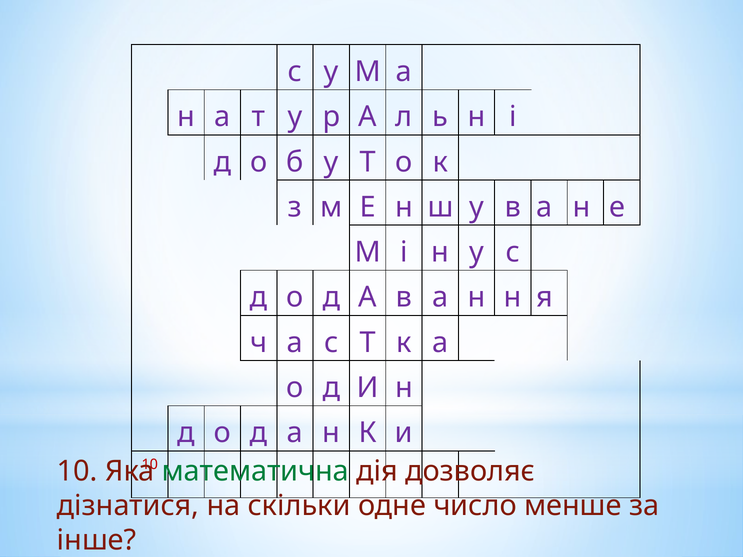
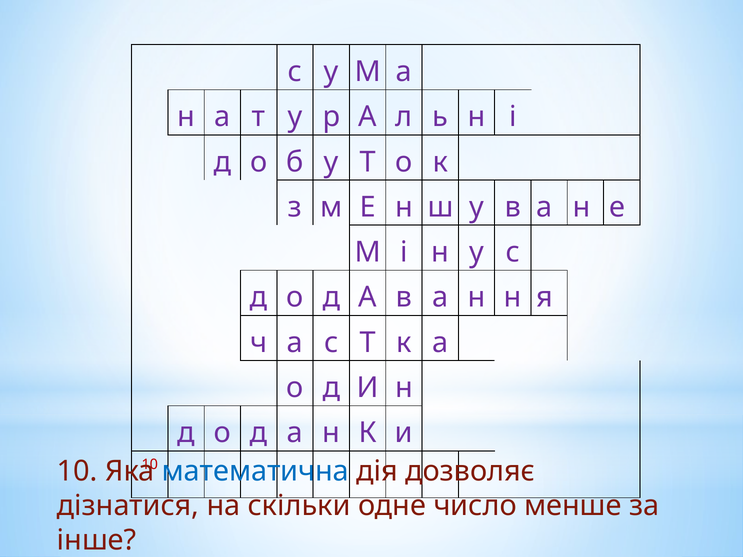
математична colour: green -> blue (255, 471)
